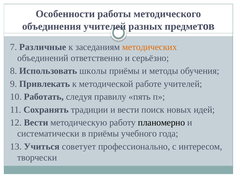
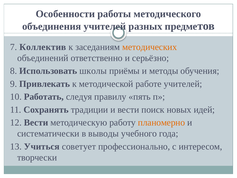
Различные: Различные -> Коллектив (43, 47)
планомерно colour: black -> orange (161, 122)
в приёмы: приёмы -> выводы (104, 133)
